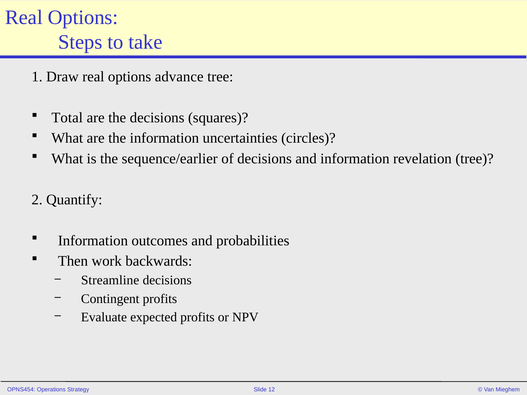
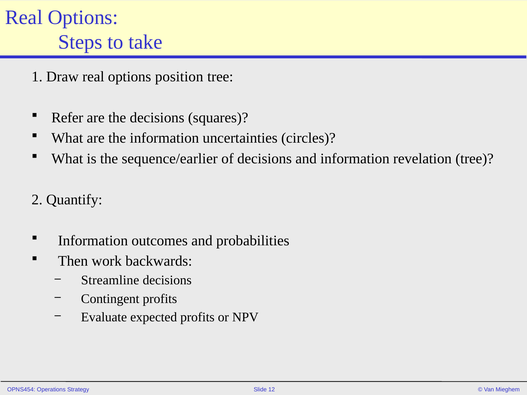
advance: advance -> position (179, 77)
Total: Total -> Refer (67, 118)
